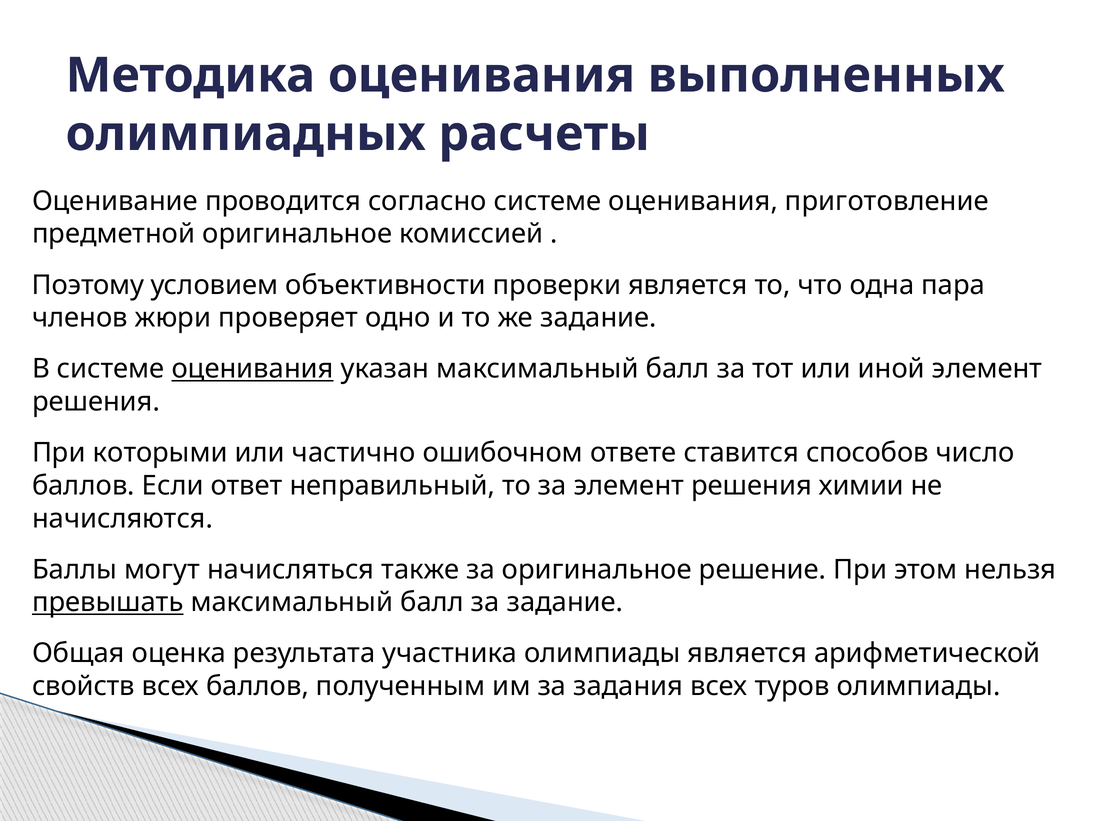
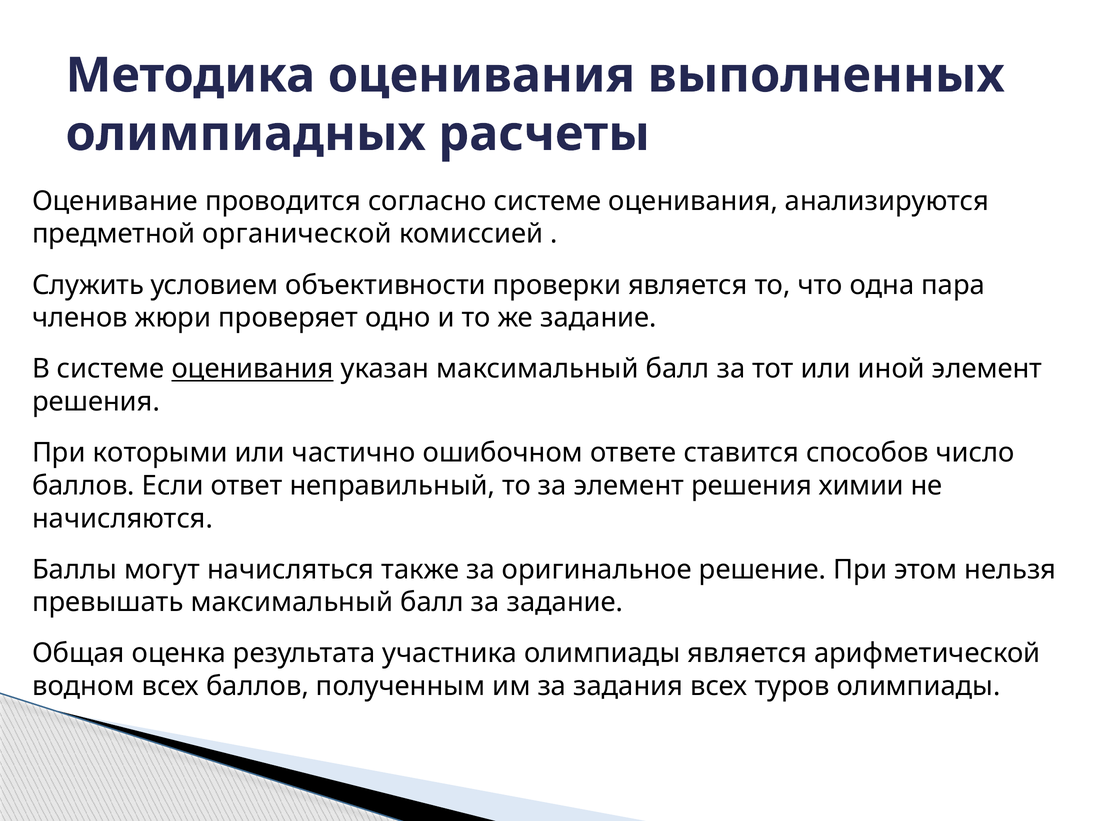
приготовление: приготовление -> анализируются (887, 201)
предметной оригинальное: оригинальное -> органической (297, 234)
Поэтому: Поэтому -> Служить (88, 285)
превышать underline: present -> none (108, 603)
свойств: свойств -> водном (83, 687)
